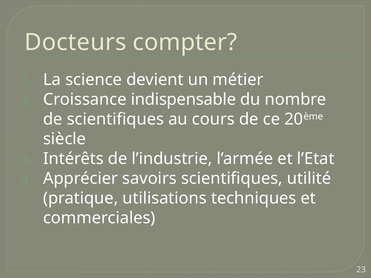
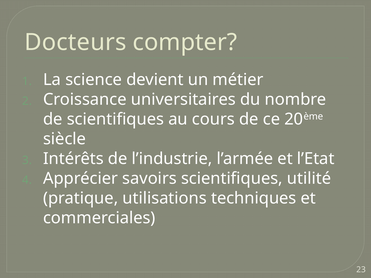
indispensable: indispensable -> universitaires (183, 99)
